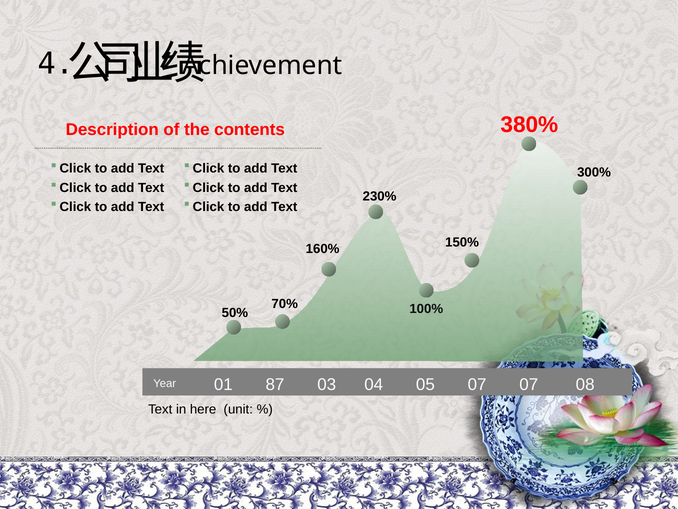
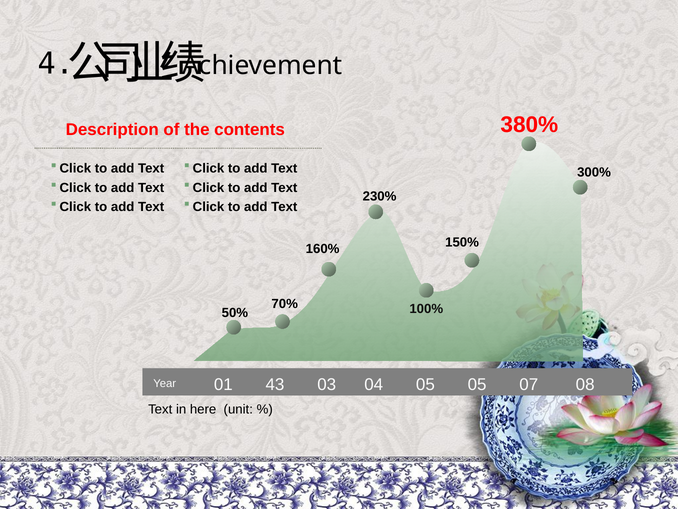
87: 87 -> 43 (275, 384)
05 07: 07 -> 05 (477, 384)
